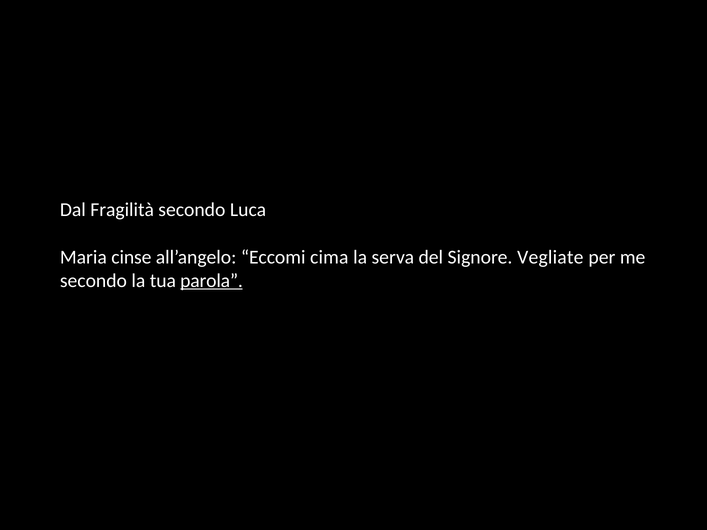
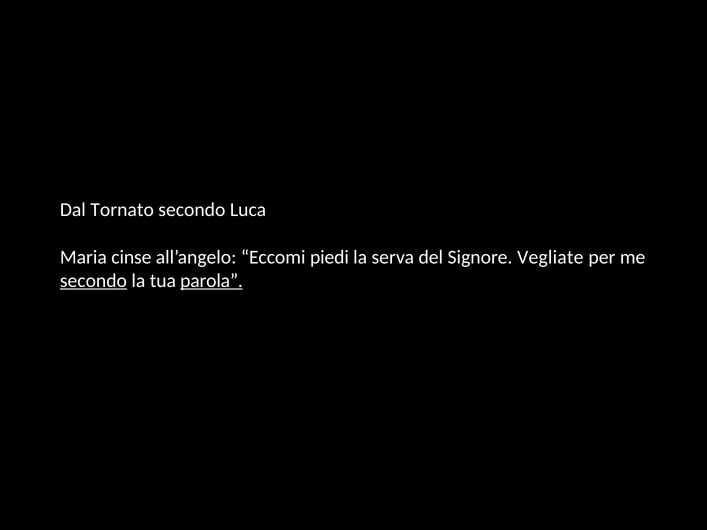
Fragilità: Fragilità -> Tornato (122, 210)
cima: cima -> piedi (329, 257)
secondo underline: none -> present (93, 281)
